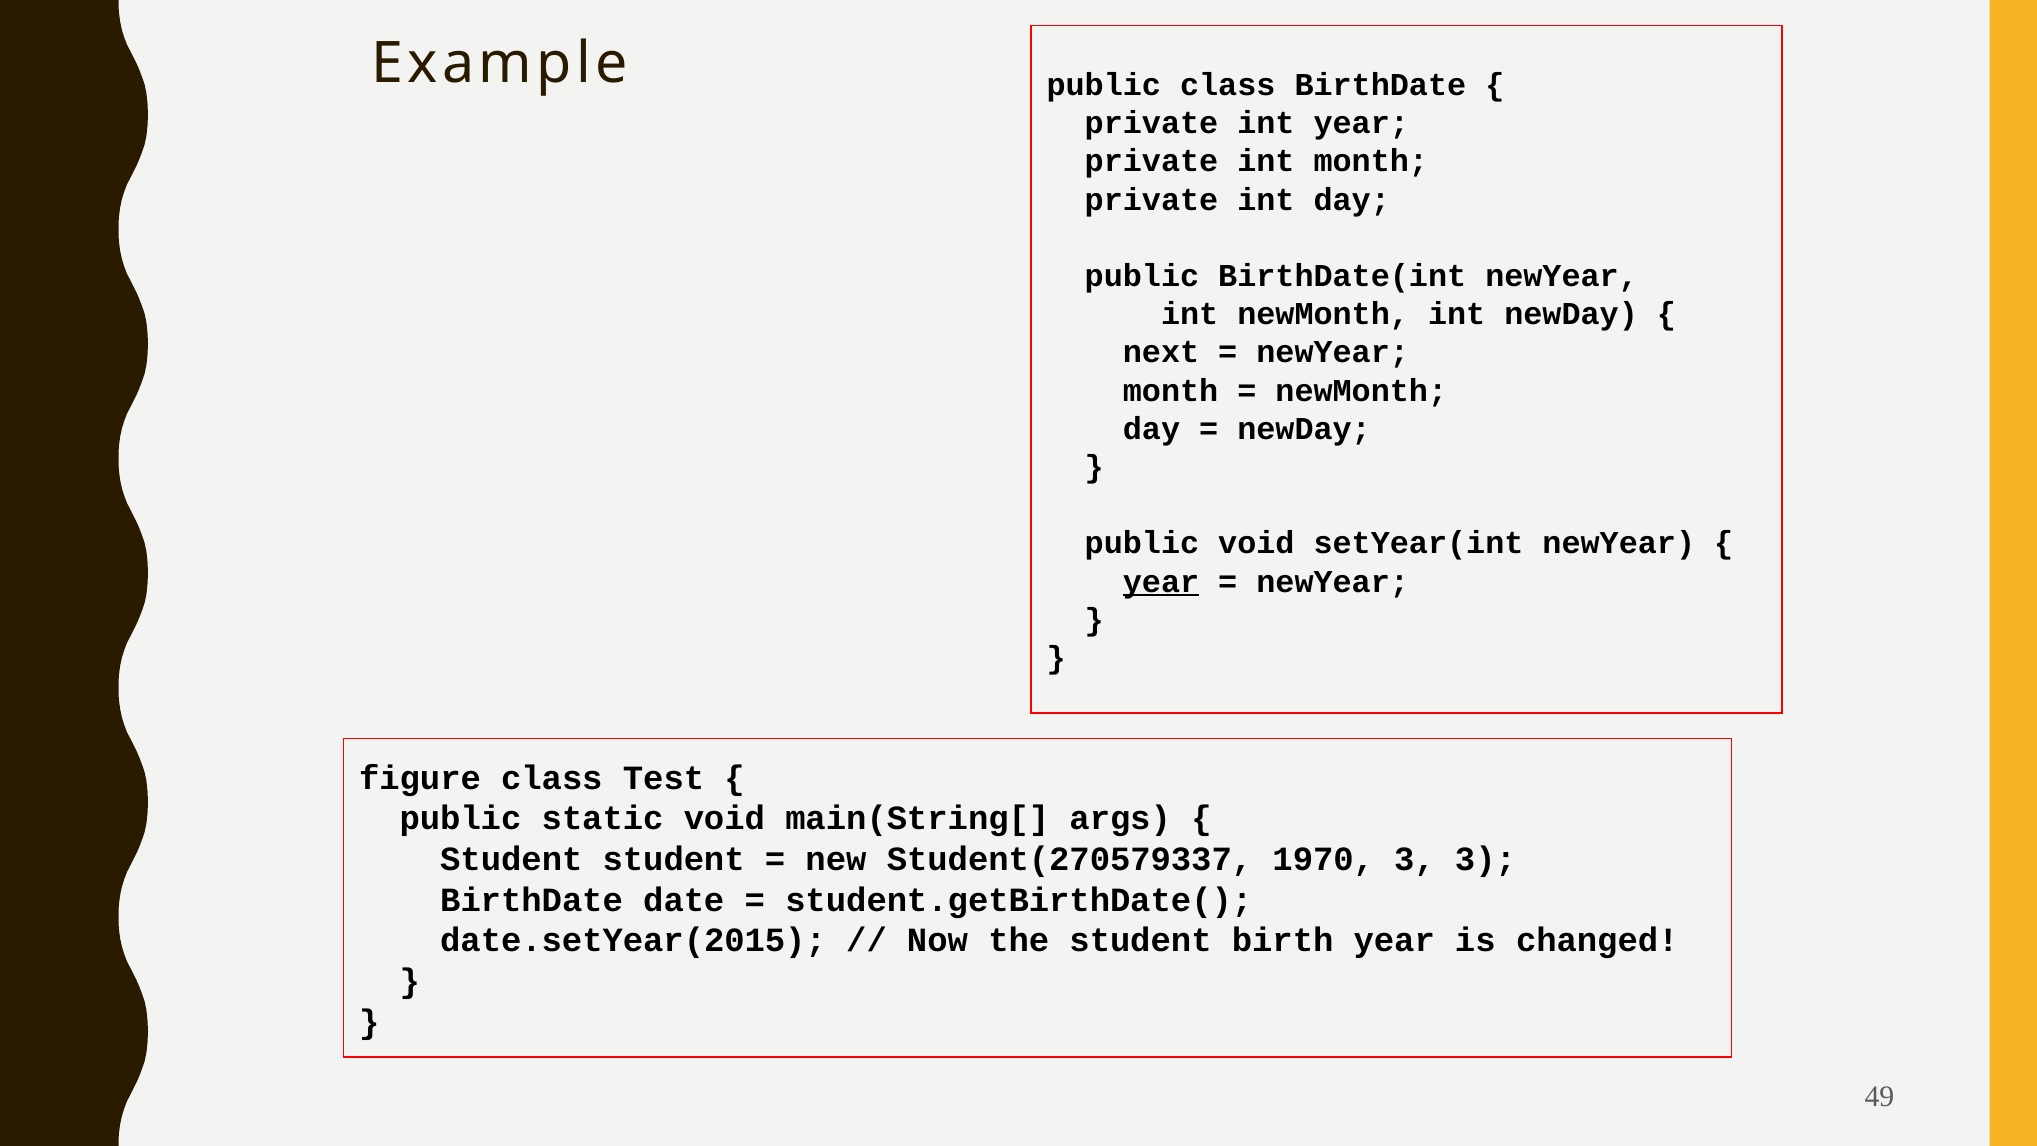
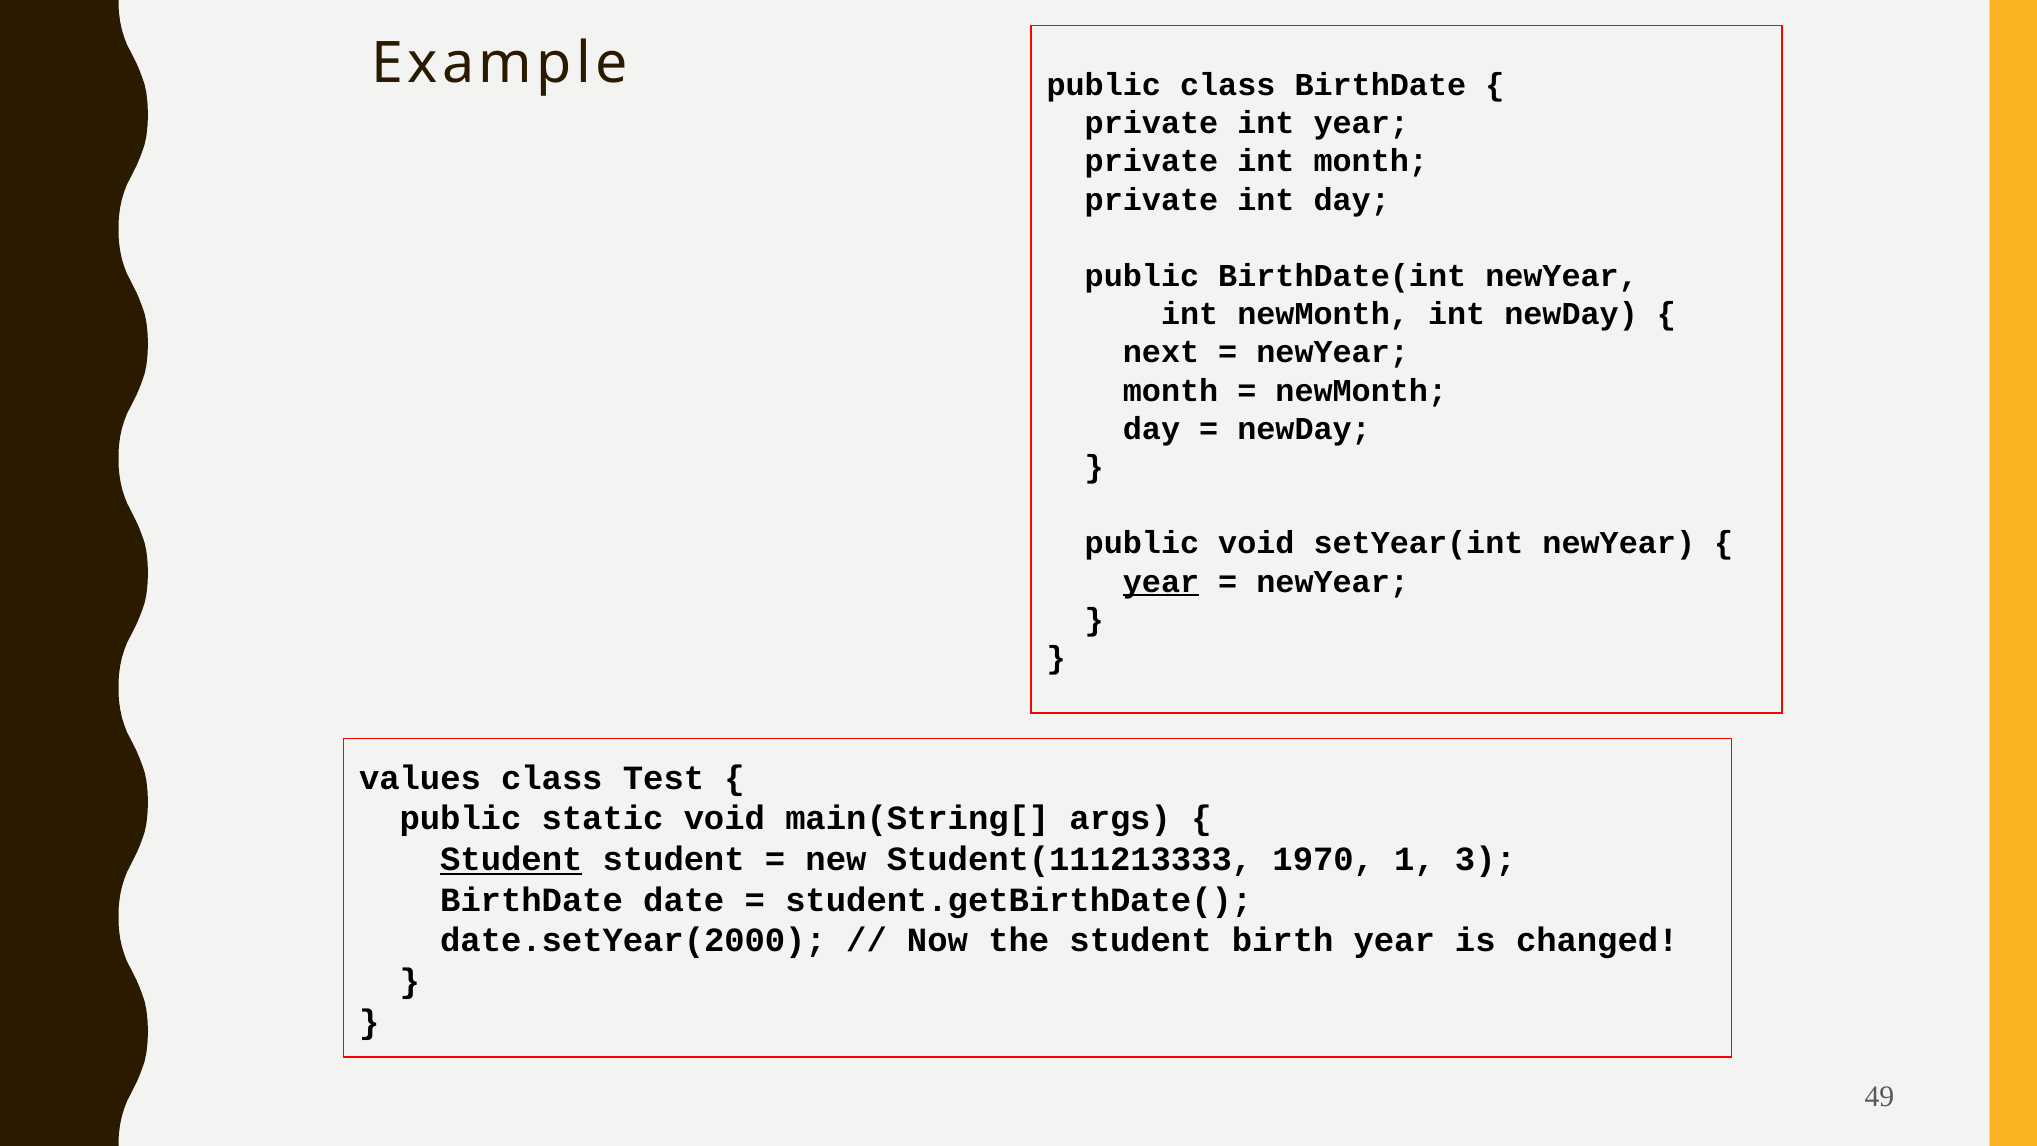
figure: figure -> values (420, 778)
Student underline: none -> present (511, 859)
Student(270579337: Student(270579337 -> Student(111213333 (1070, 859)
1970 3: 3 -> 1 (1415, 859)
date.setYear(2015: date.setYear(2015 -> date.setYear(2000 (633, 941)
